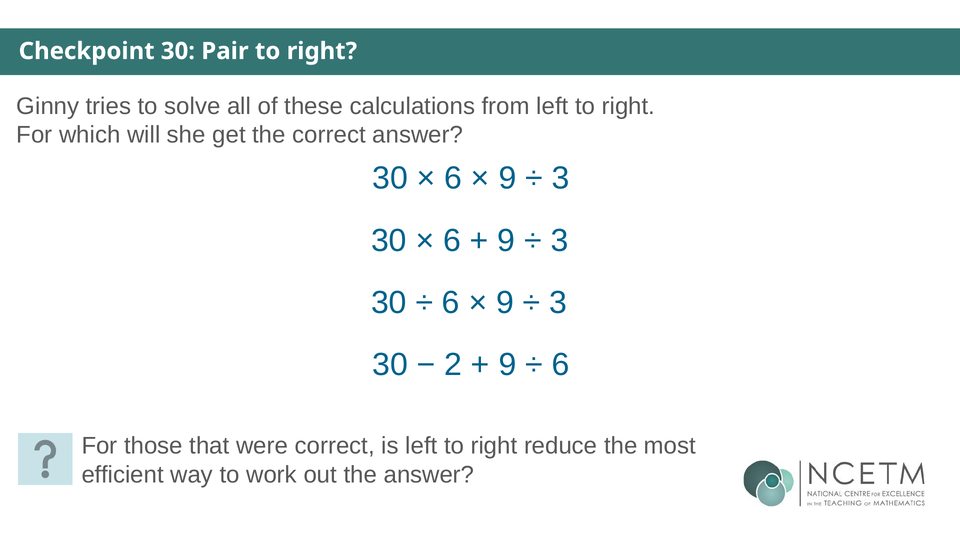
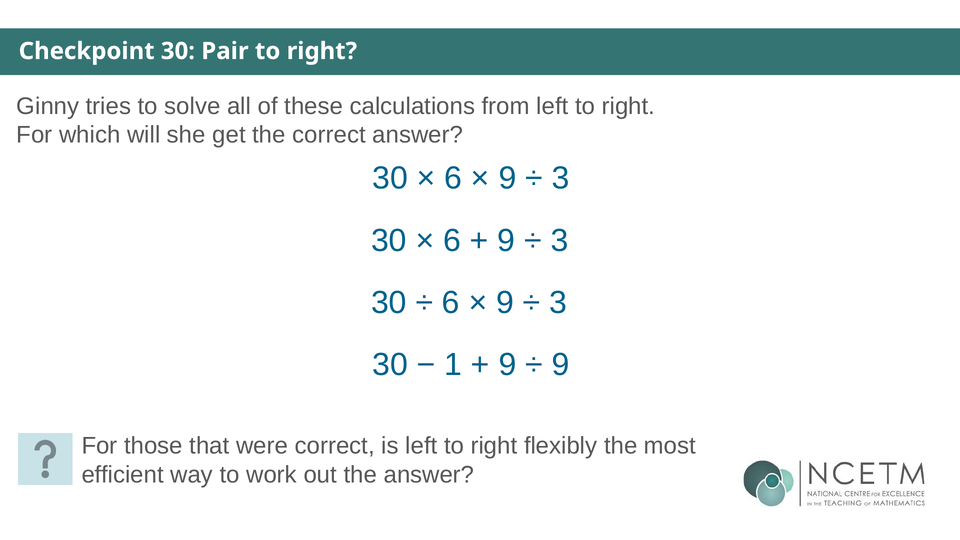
2: 2 -> 1 (453, 365)
6: 6 -> 9 (561, 365)
reduce: reduce -> flexibly (561, 446)
